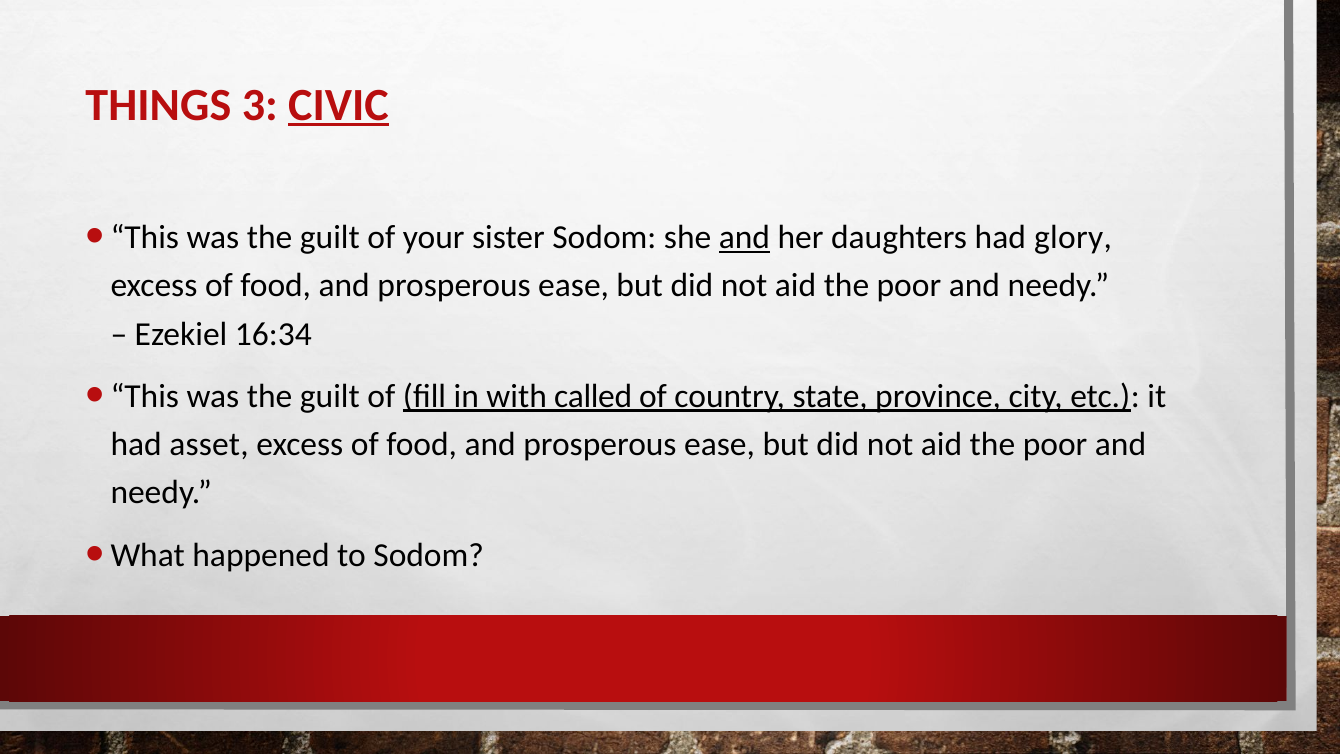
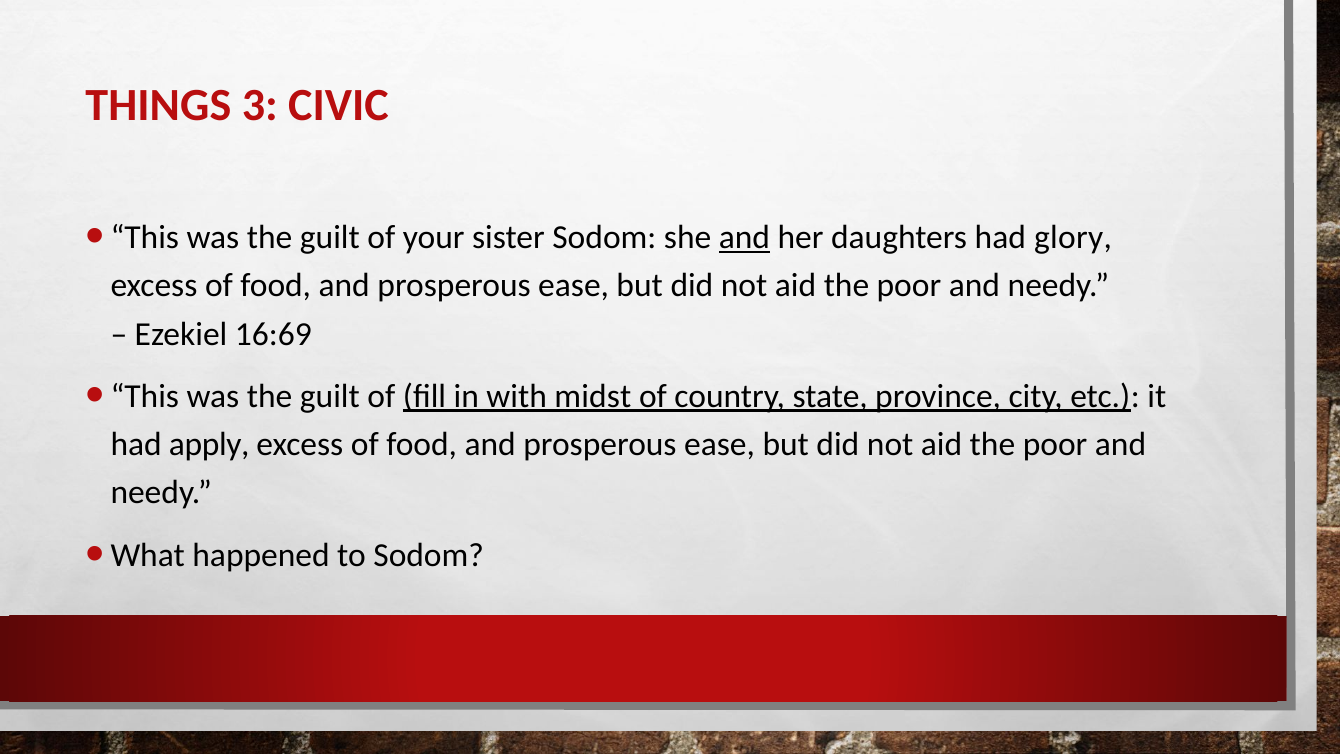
CIVIC underline: present -> none (338, 105)
16:34: 16:34 -> 16:69 (273, 334)
called: called -> midst (593, 396)
asset: asset -> apply (209, 444)
